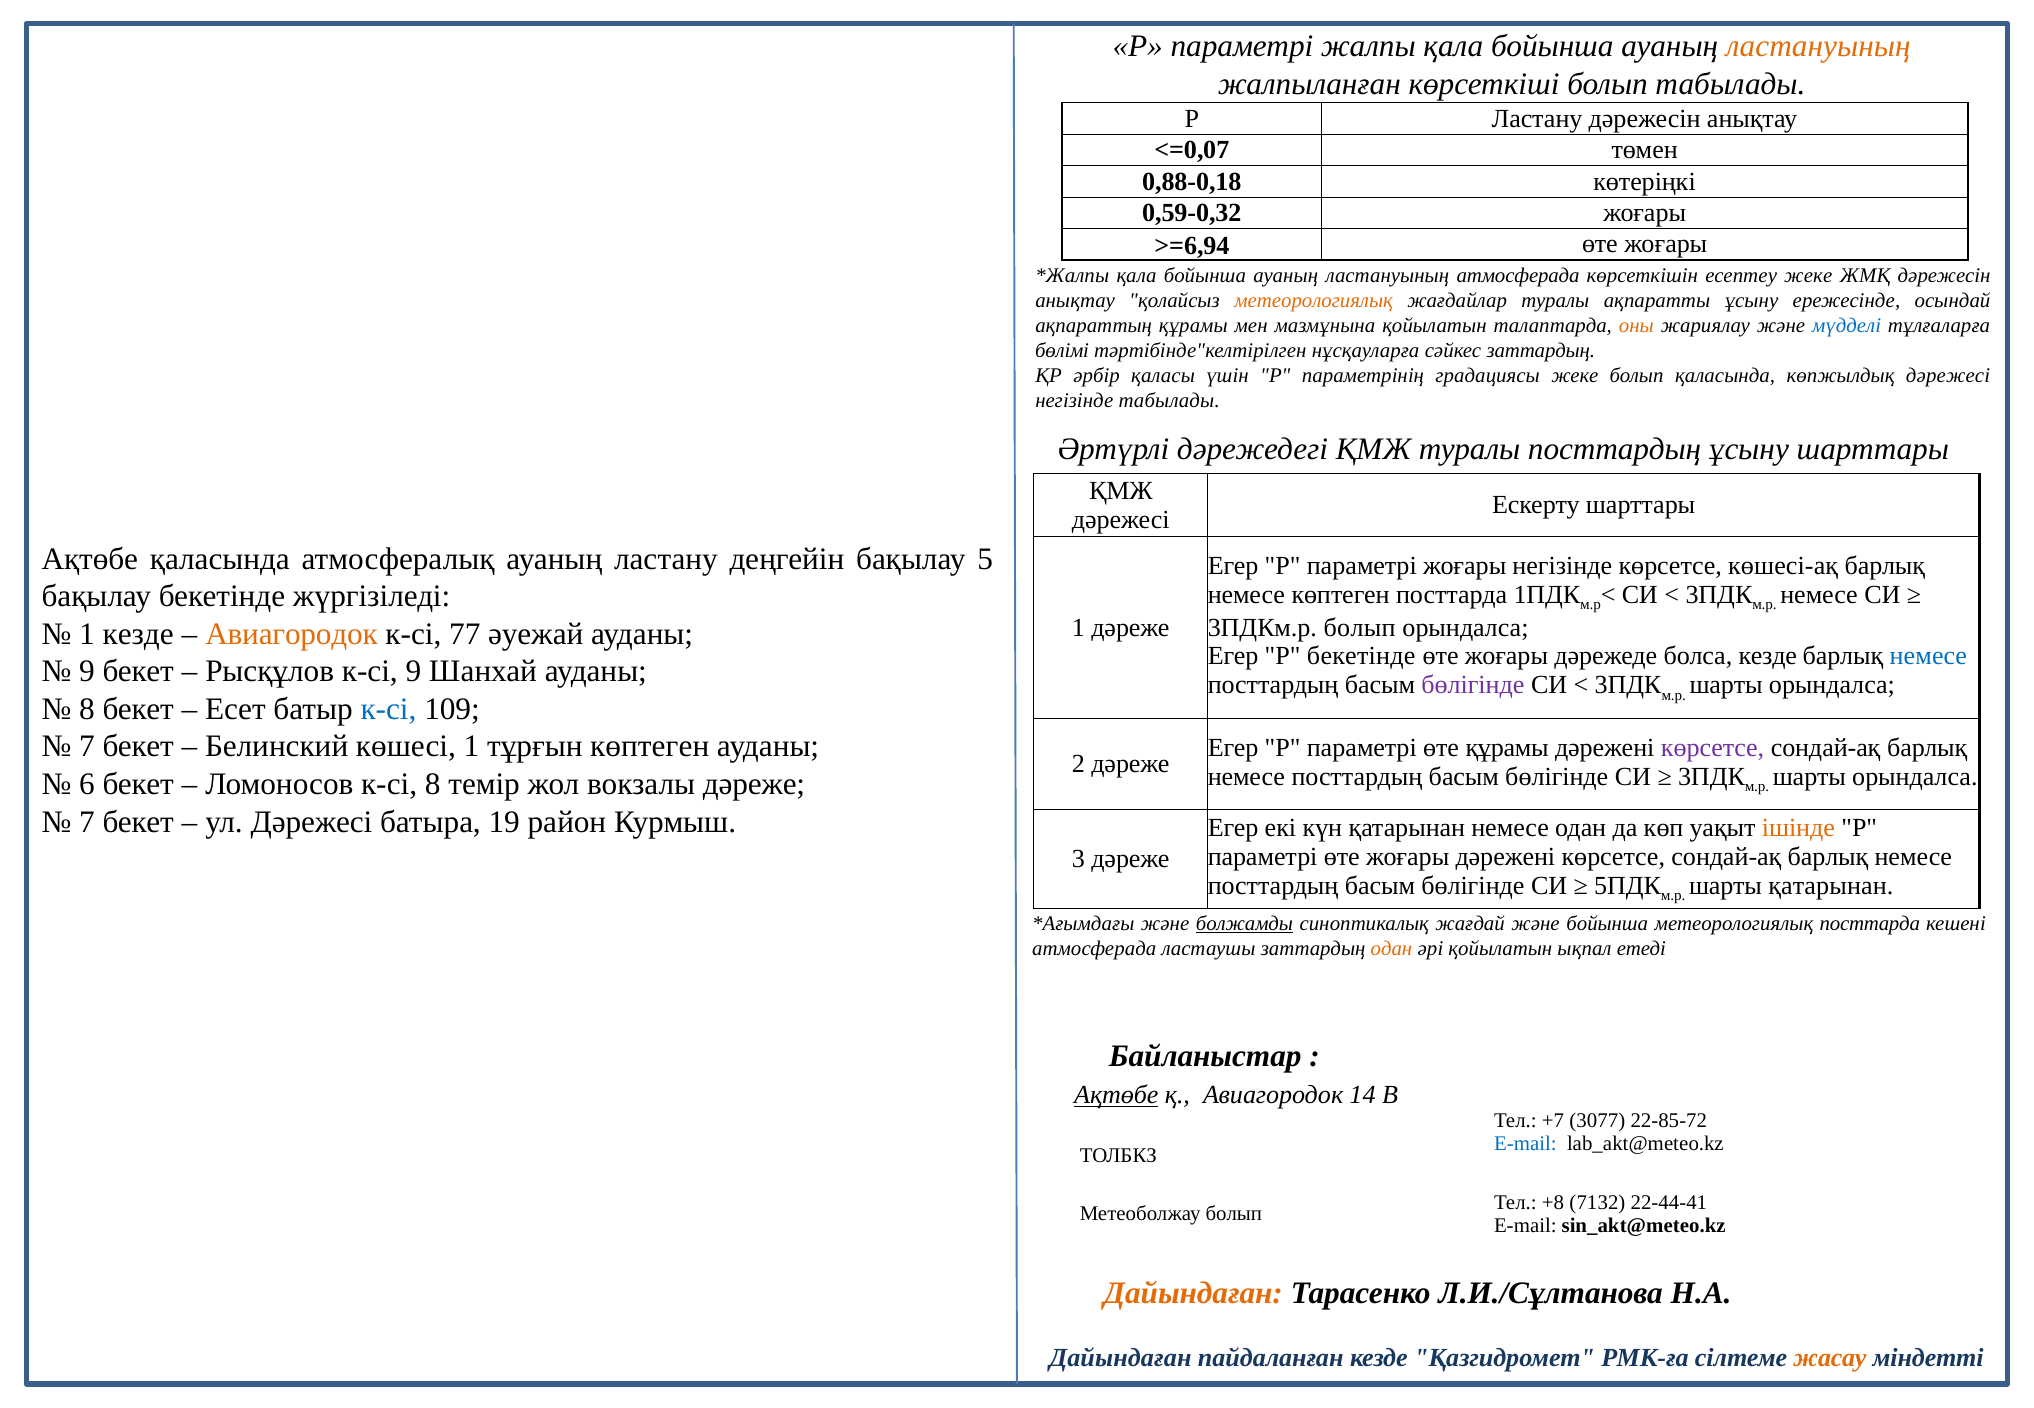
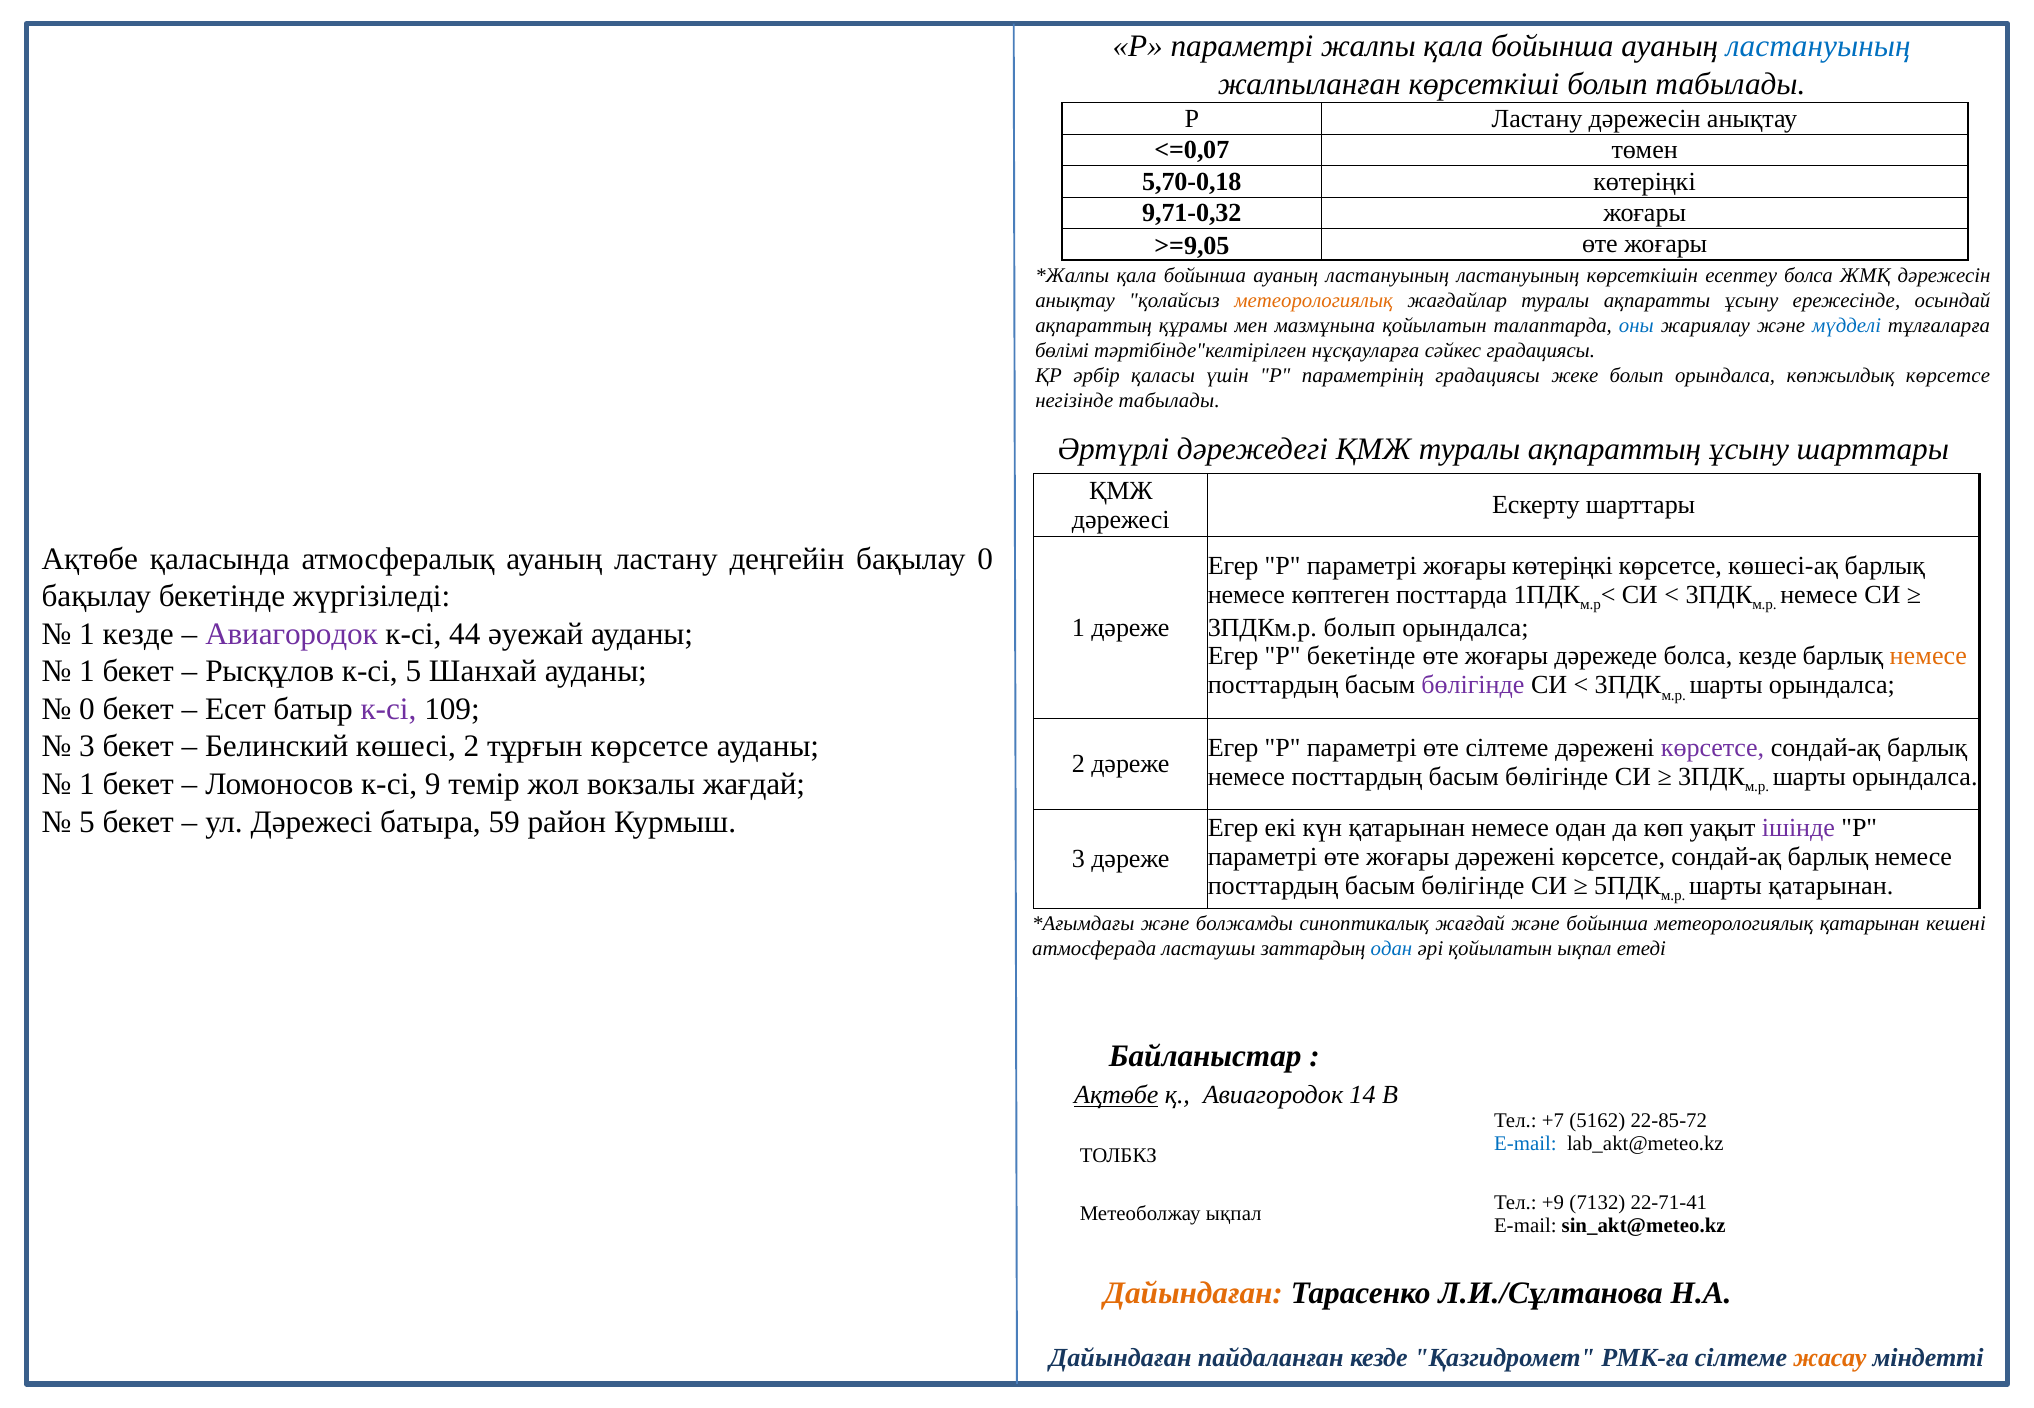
ластануының colour: orange -> blue (1818, 46)
0,88-0,18: 0,88-0,18 -> 5,70-0,18 (1192, 182)
0,59-0,32: 0,59-0,32 -> 9,71-0,32 (1192, 213)
>=6,94: >=6,94 -> >=9,05 (1192, 246)
ластануының атмосферада: атмосферада -> ластануының (1518, 276)
есептеу жеке: жеке -> болса (1808, 276)
оны colour: orange -> blue (1636, 326)
сәйкес заттардың: заттардың -> градациясы (1541, 351)
жеке болып қаласында: қаласында -> орындалса (1725, 376)
көпжылдық дәрежесі: дәрежесі -> көрсетсе (1948, 376)
туралы посттардың: посттардың -> ақпараттың (1615, 449)
бақылау 5: 5 -> 0 (985, 559)
жоғары негізінде: негізінде -> көтеріңкі (1562, 566)
Авиагородок colour: orange -> purple (291, 634)
77: 77 -> 44 (465, 634)
немесе colour: blue -> orange (1928, 656)
9: 9 -> 1 (87, 672)
к-сі 9: 9 -> 5 (413, 672)
8: 8 -> 0 (87, 709)
к-сі colour: blue -> purple (389, 709)
7: 7 -> 3 (87, 747)
көшесі 1: 1 -> 2 (471, 747)
тұрғын көптеген: көптеген -> көрсетсе (650, 747)
өте құрамы: құрамы -> сілтеме (1507, 748)
6: 6 -> 1 (87, 784)
к-сі 8: 8 -> 9 (433, 784)
вокзалы дәреже: дәреже -> жағдай (754, 784)
7: 7 -> 5 (87, 822)
19: 19 -> 59 (504, 822)
ішінде colour: orange -> purple (1798, 828)
болжамды underline: present -> none (1245, 923)
метеорологиялық посттарда: посттарда -> қатарынан (1870, 923)
одан colour: orange -> blue (1392, 948)
3077: 3077 -> 5162 (1597, 1121)
+8: +8 -> +9 (1553, 1202)
22-44-41: 22-44-41 -> 22-71-41 (1669, 1202)
Метеоболжау болып: болып -> ықпал (1234, 1214)
